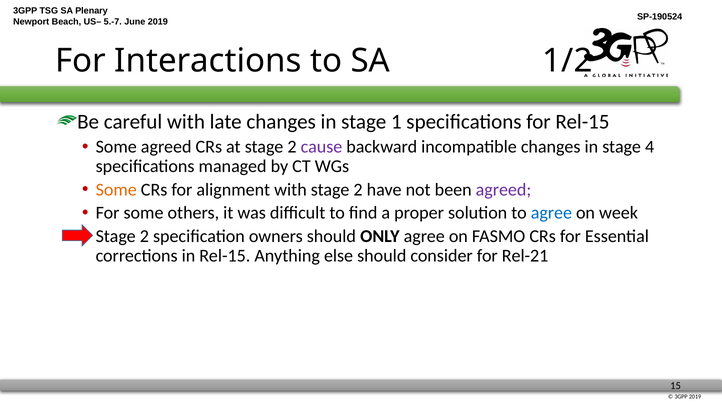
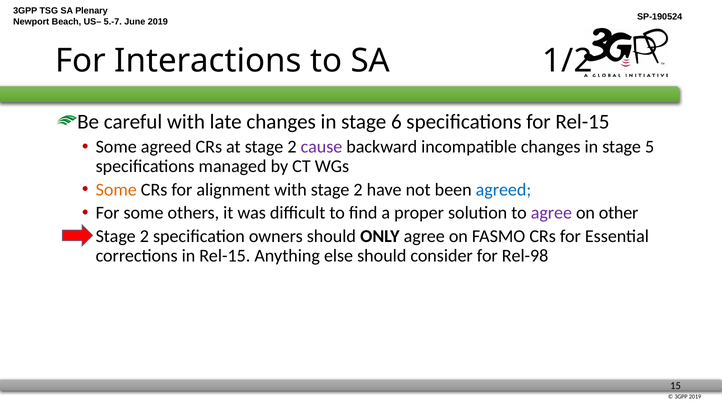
1: 1 -> 6 (396, 122)
4: 4 -> 5 (650, 147)
agreed colour: purple -> blue (503, 190)
agree colour: blue -> purple (551, 213)
week: week -> other (619, 213)
Rel-21: Rel-21 -> Rel-98 (525, 256)
